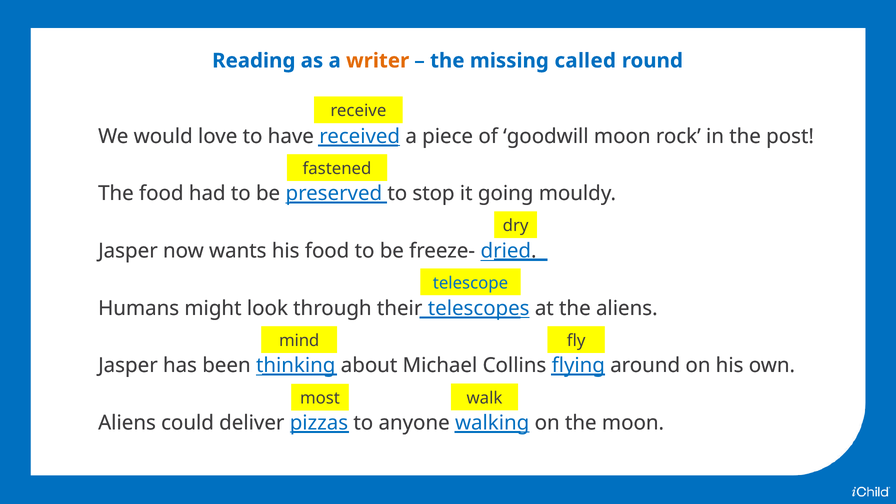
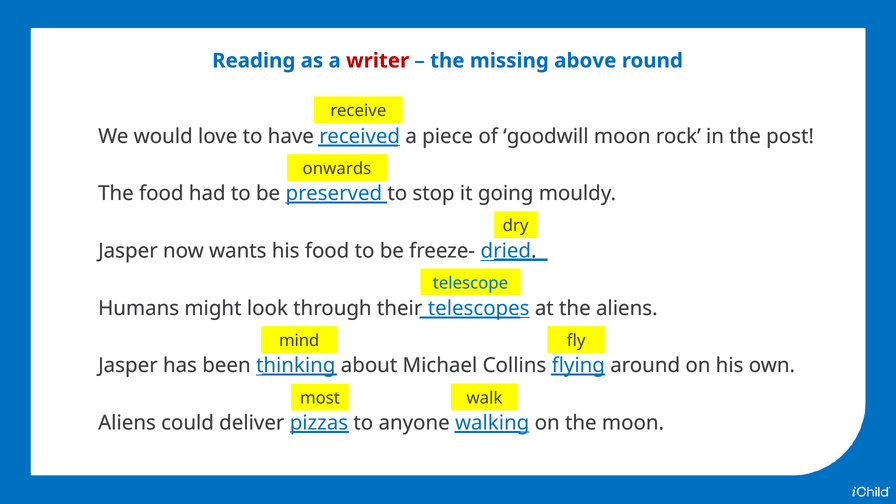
writer colour: orange -> red (378, 61)
called: called -> above (585, 61)
fastened: fastened -> onwards (337, 169)
